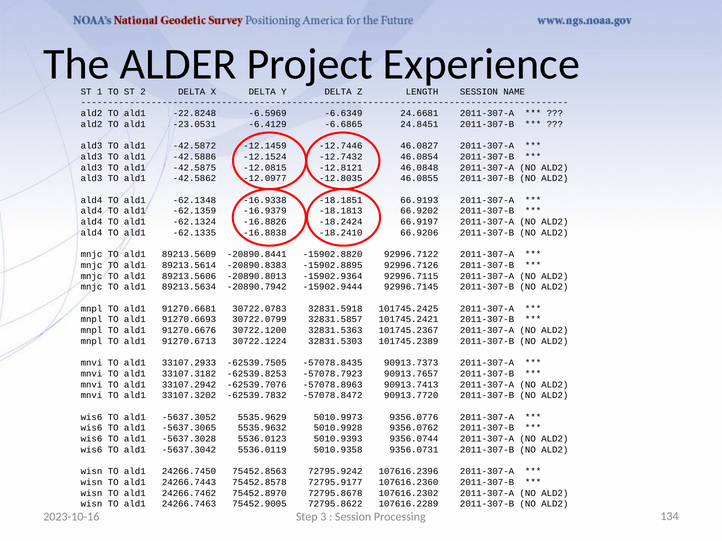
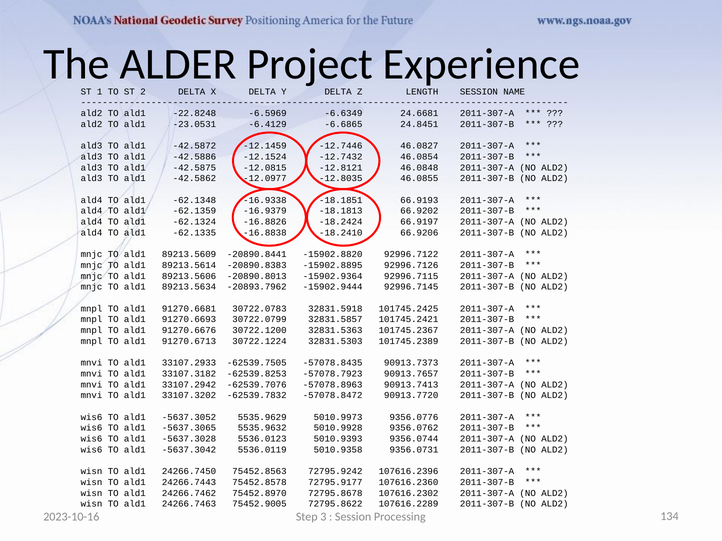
-20890.7942: -20890.7942 -> -20893.7962 (257, 287)
